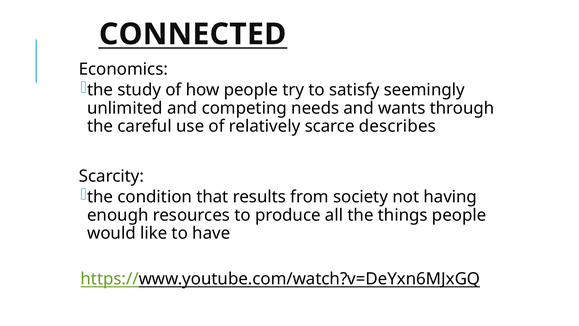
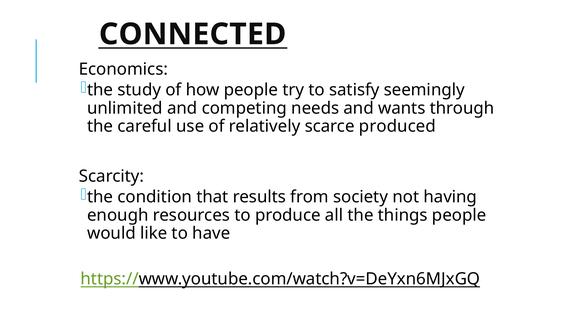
describes: describes -> produced (397, 126)
